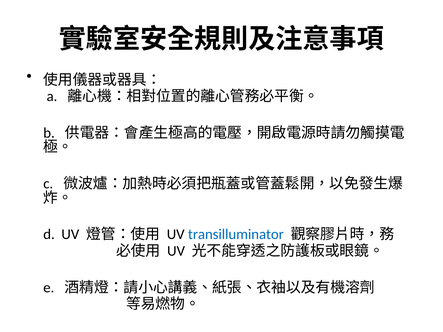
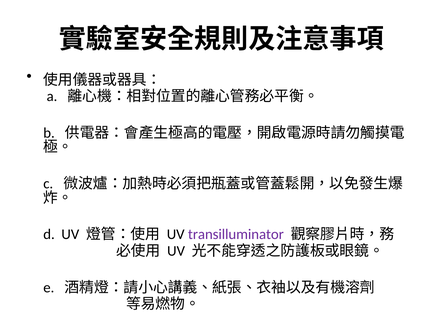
transilluminator colour: blue -> purple (236, 235)
